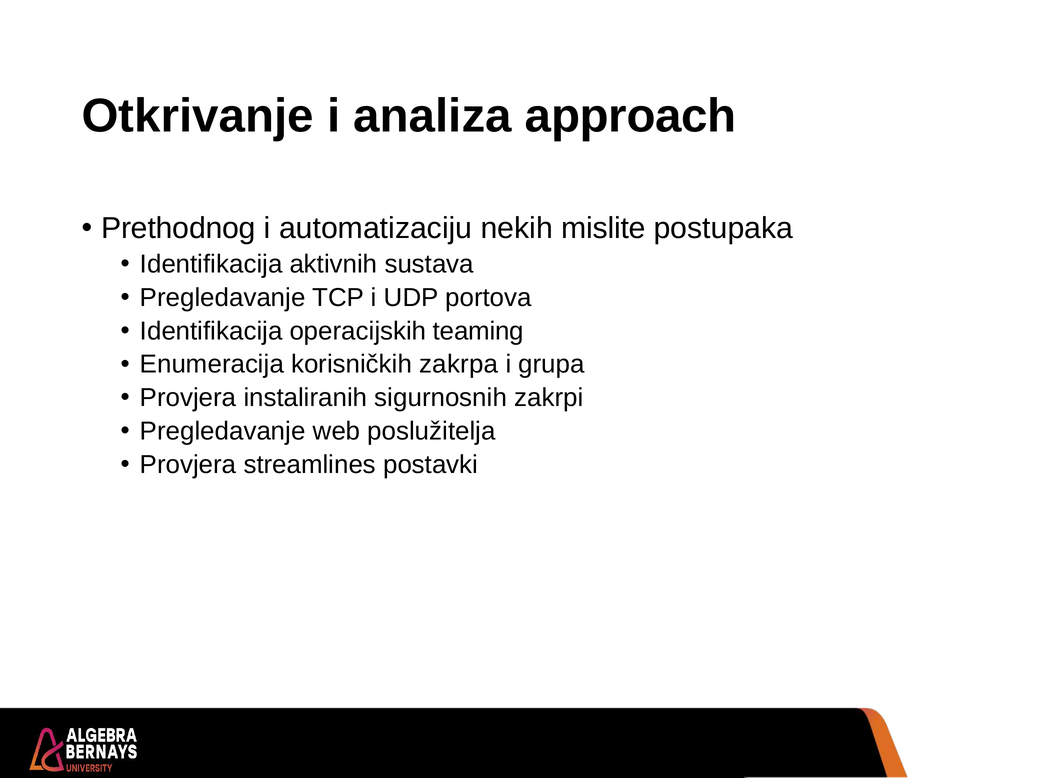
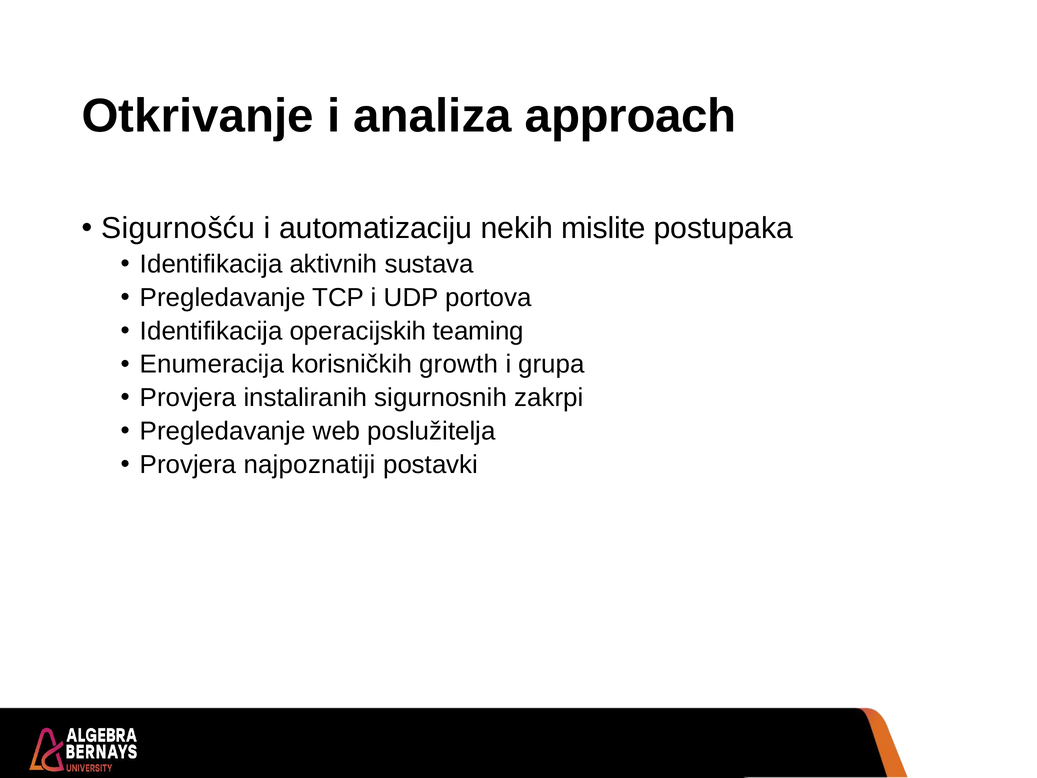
Prethodnog: Prethodnog -> Sigurnošću (178, 228)
zakrpa: zakrpa -> growth (459, 364)
streamlines: streamlines -> najpoznatiji (310, 465)
